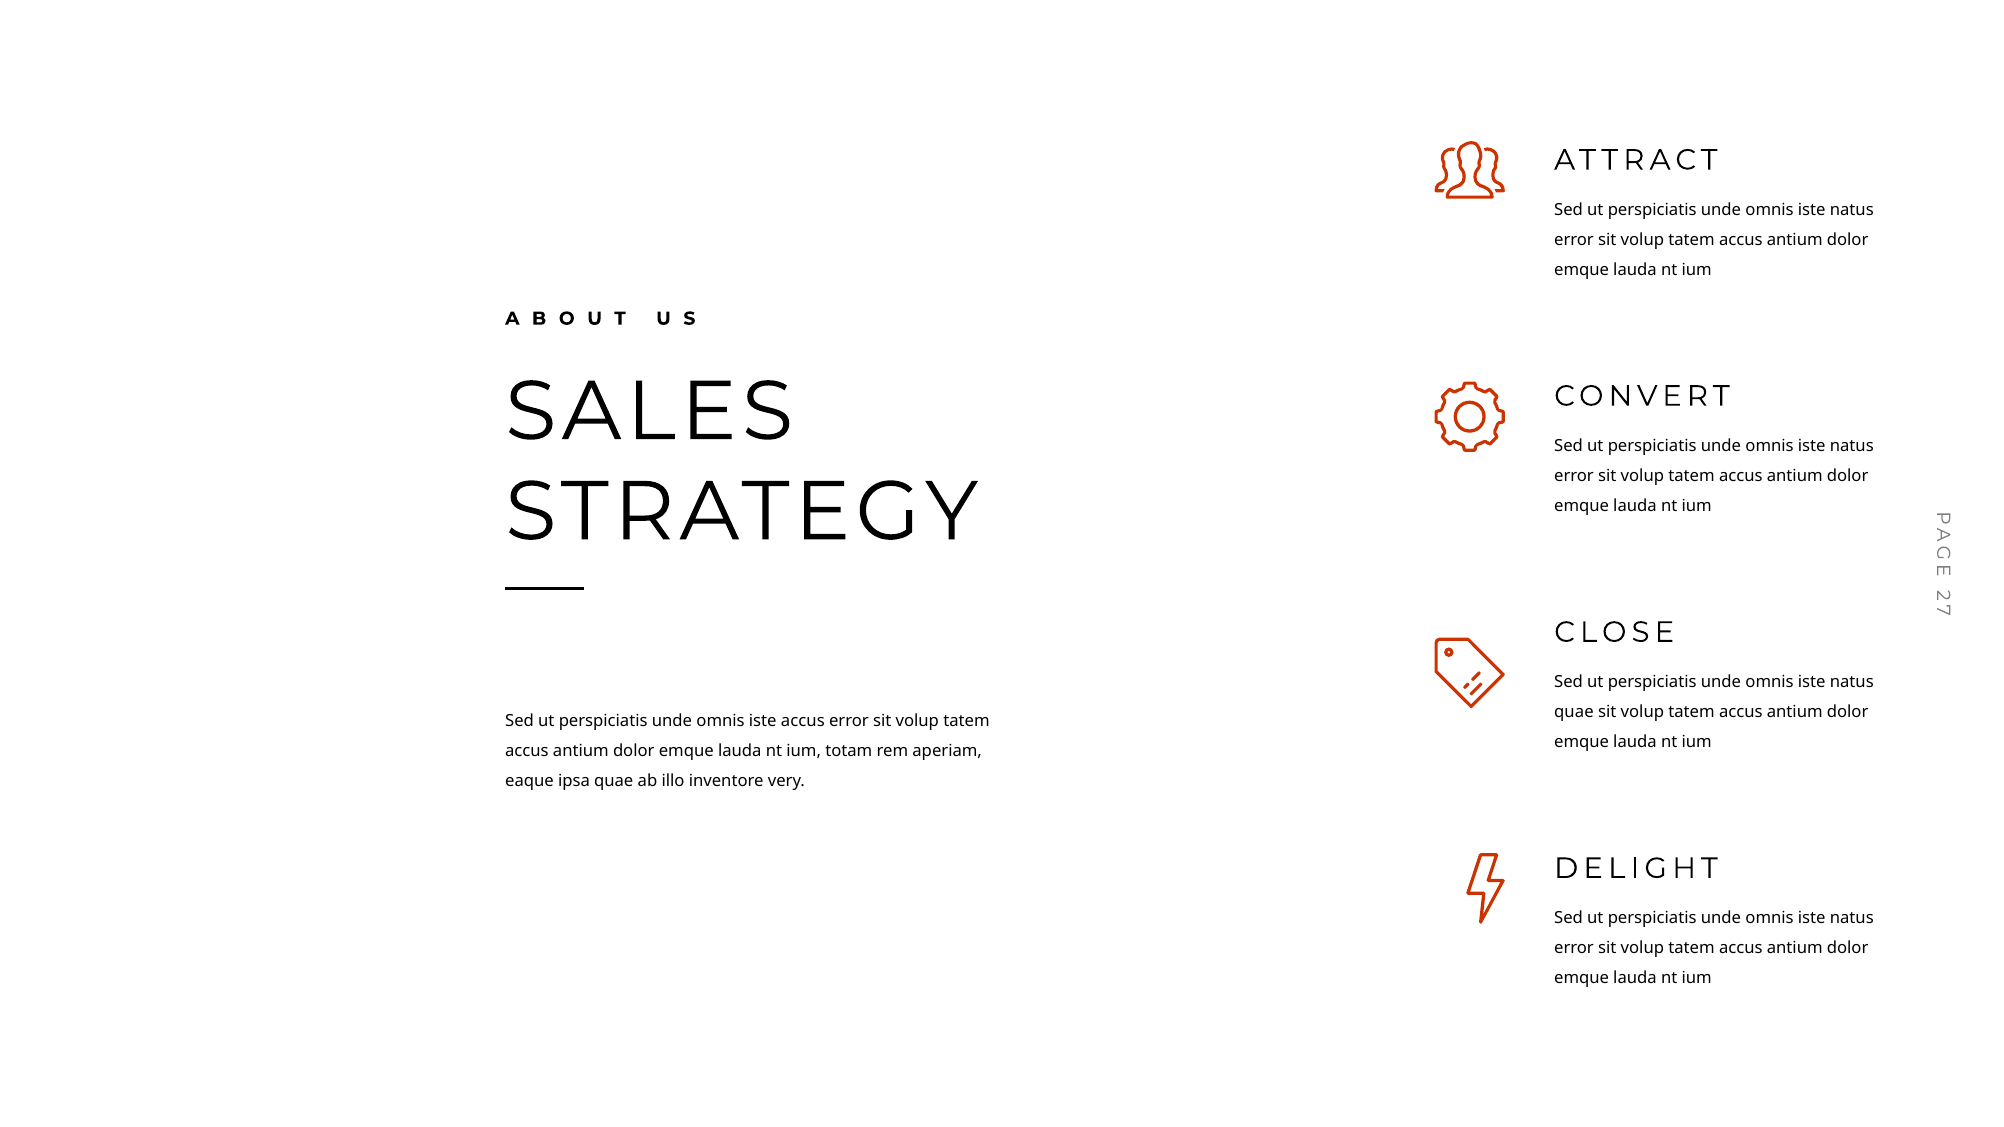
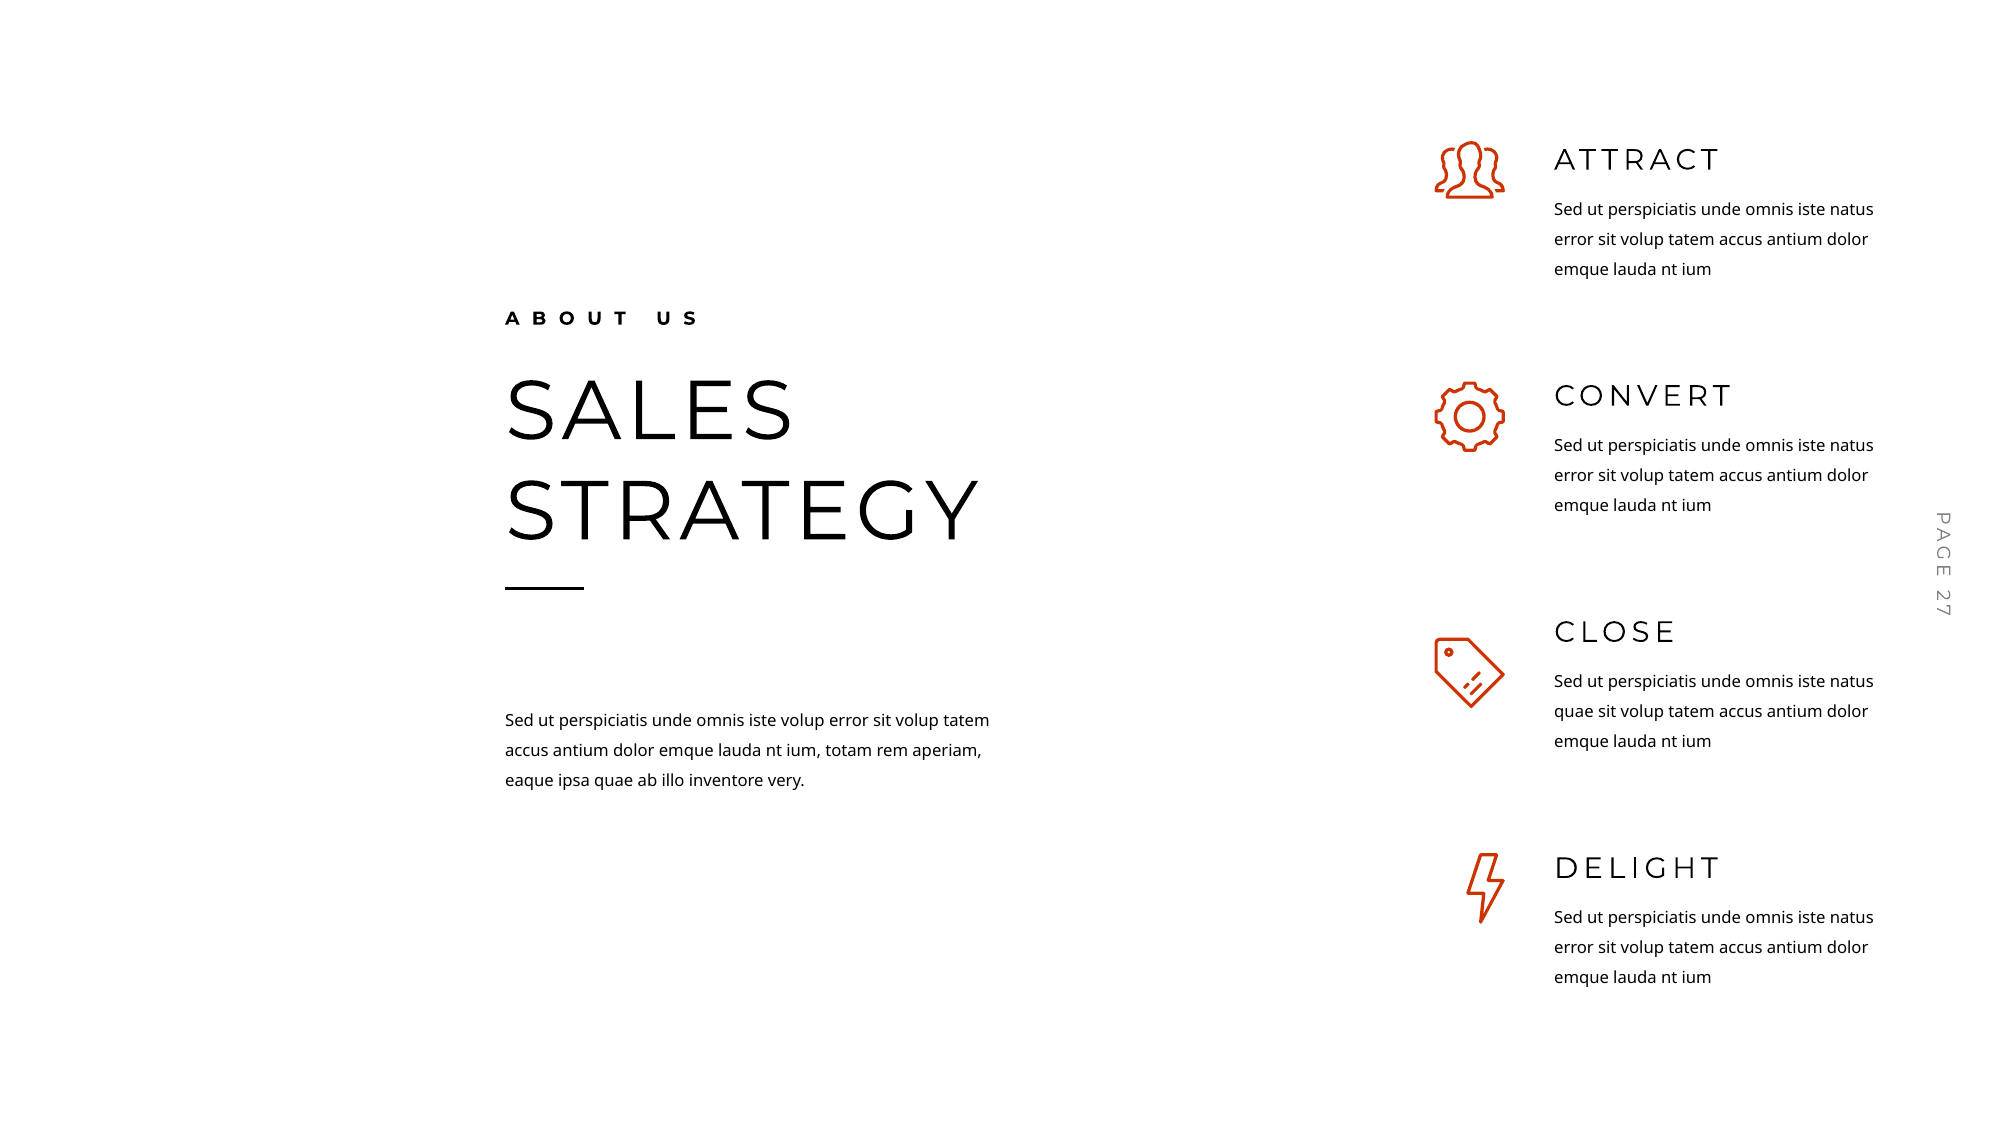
iste accus: accus -> volup (803, 721)
